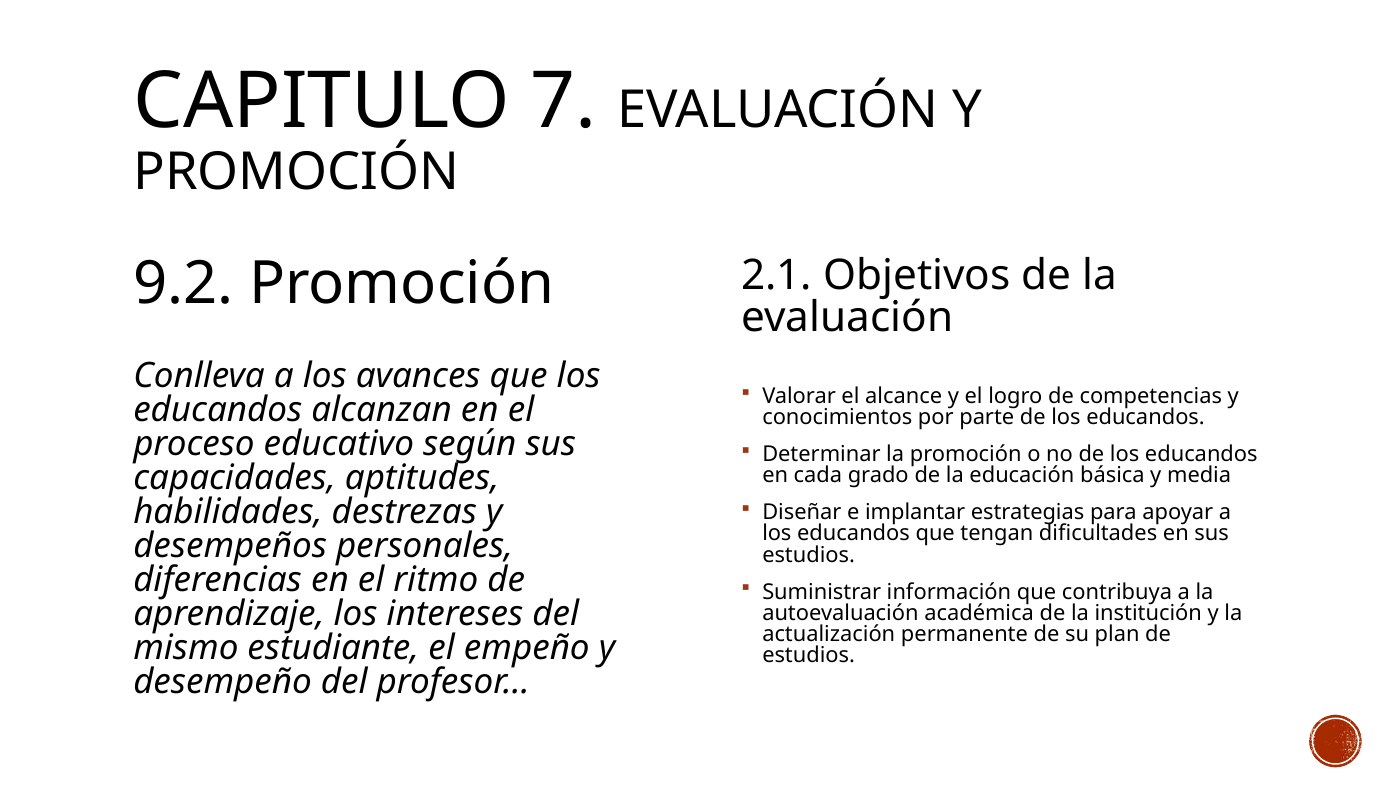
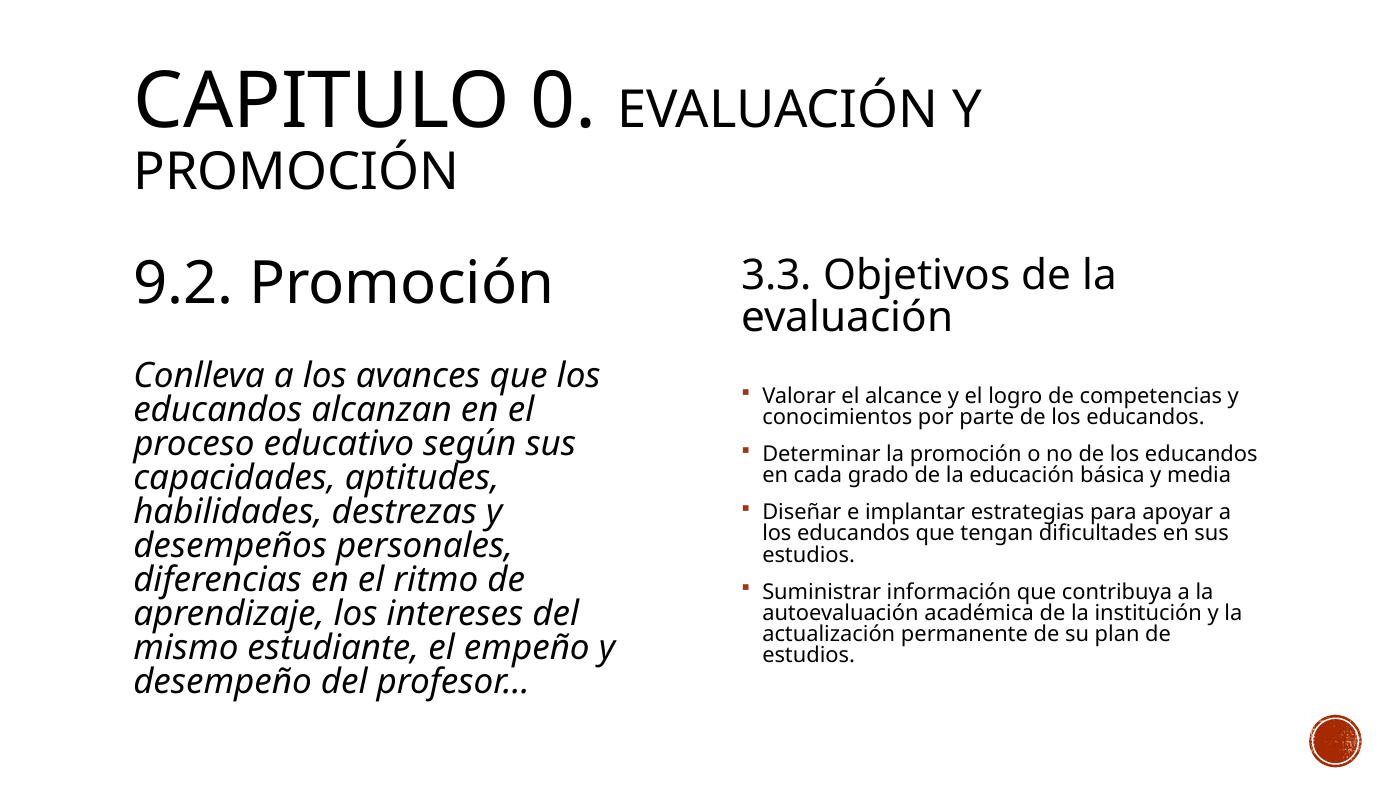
7: 7 -> 0 (564, 102)
2.1: 2.1 -> 3.3 (777, 276)
